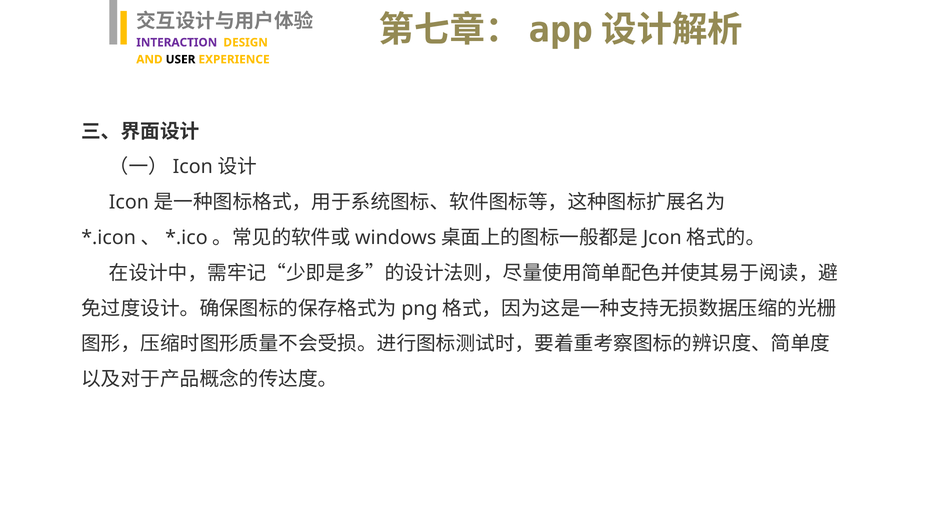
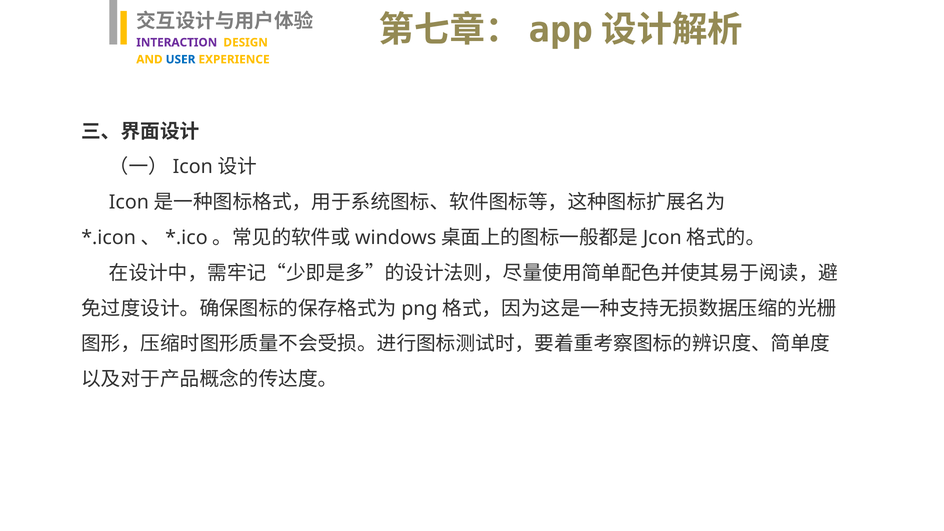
USER colour: black -> blue (181, 59)
